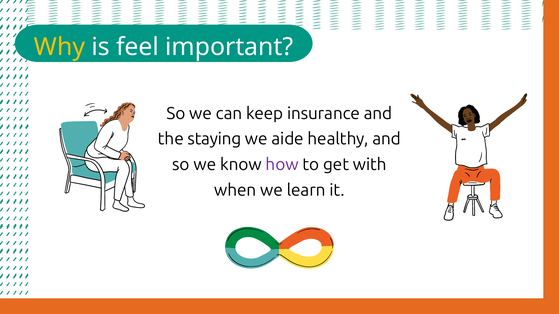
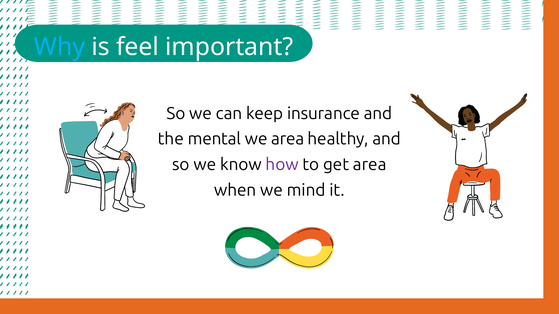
Why colour: yellow -> light blue (60, 47)
staying: staying -> mental (214, 139)
we aide: aide -> area (288, 139)
get with: with -> area (370, 165)
learn: learn -> mind (306, 190)
